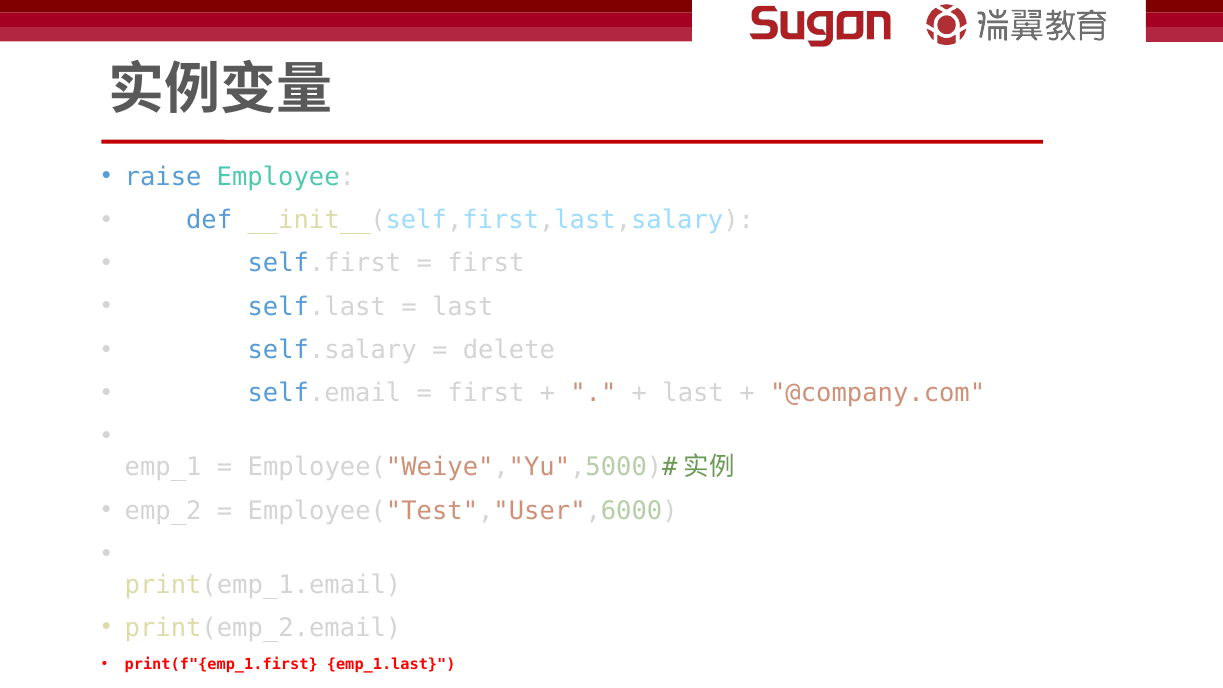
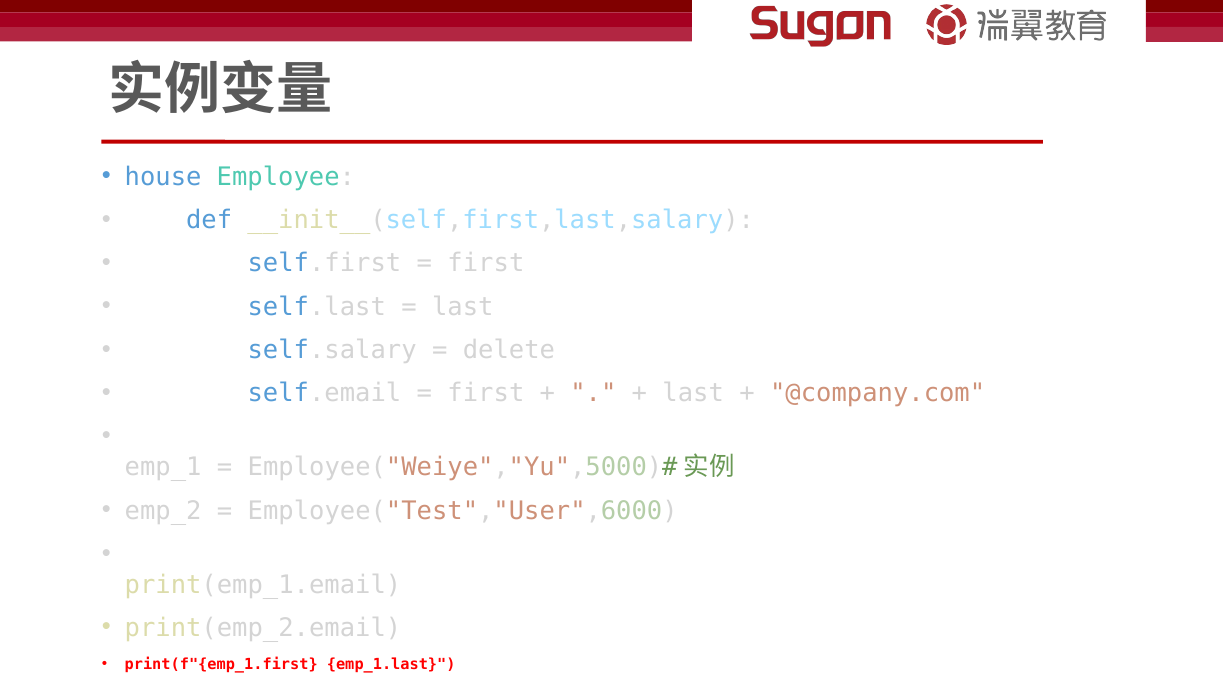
raise: raise -> house (163, 177)
